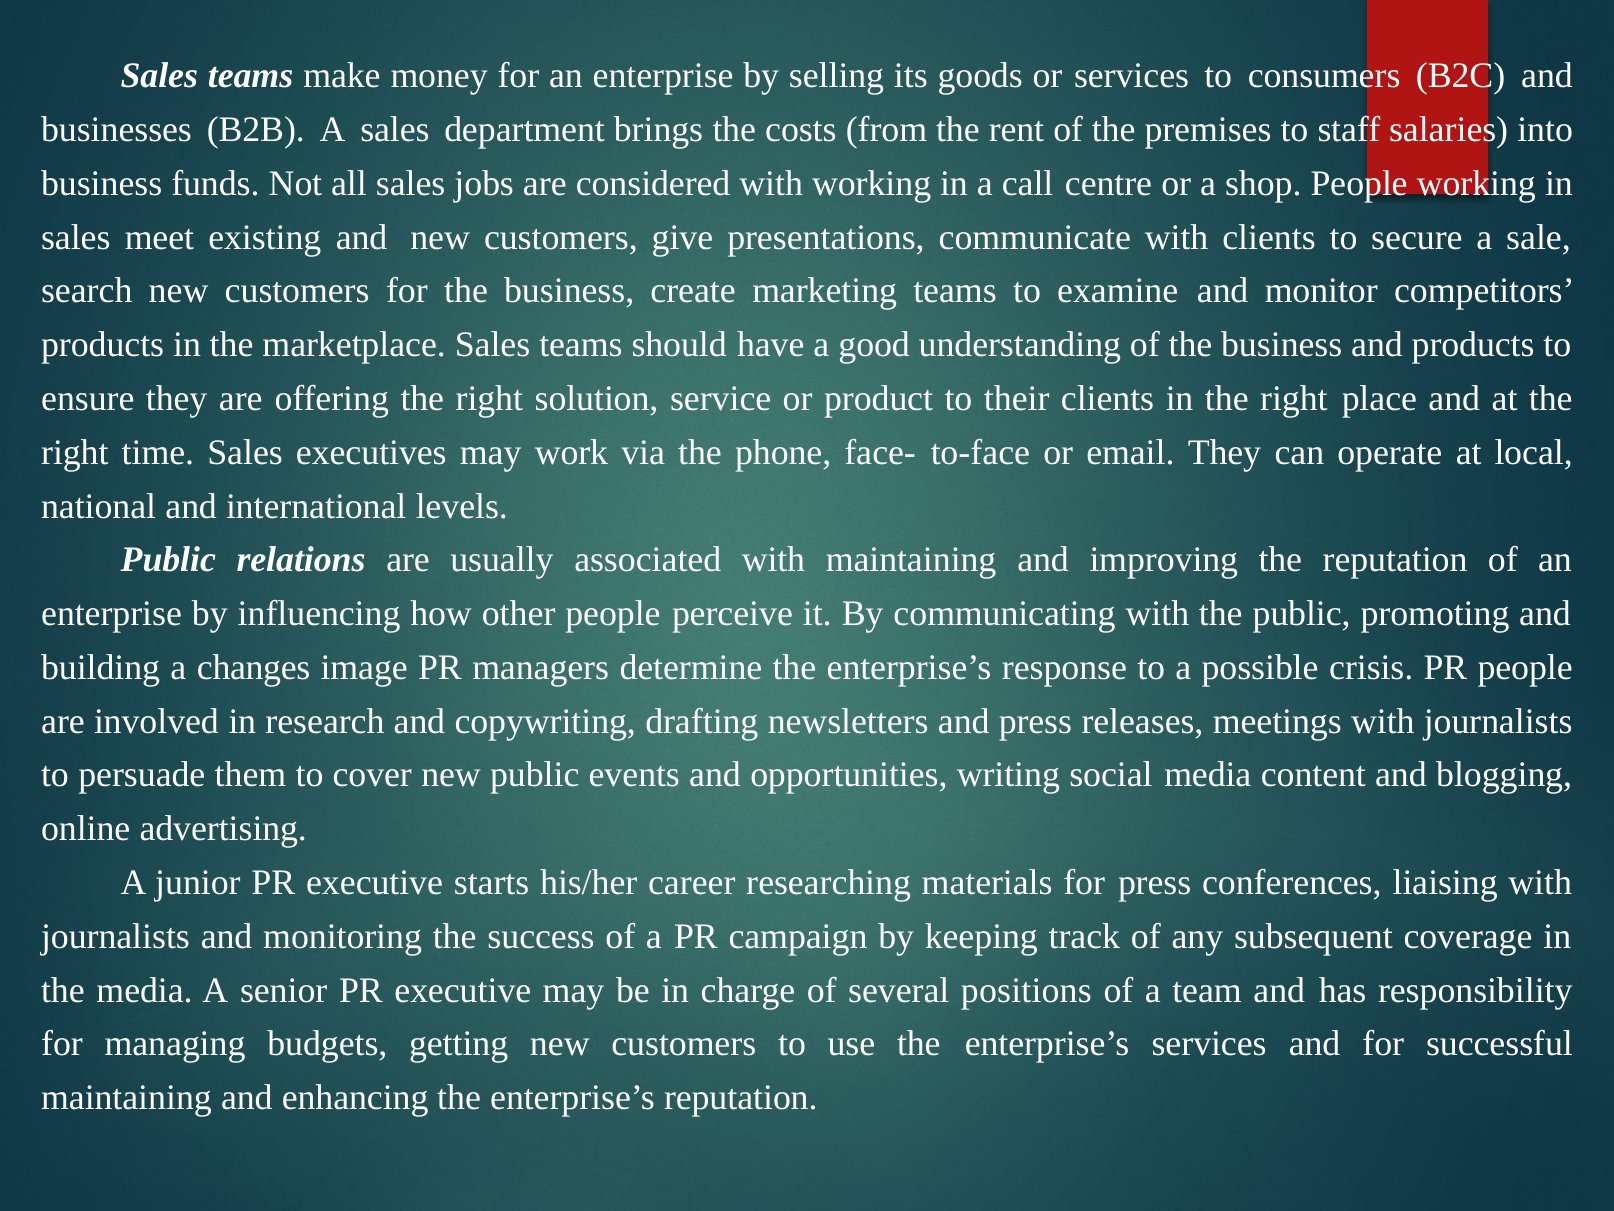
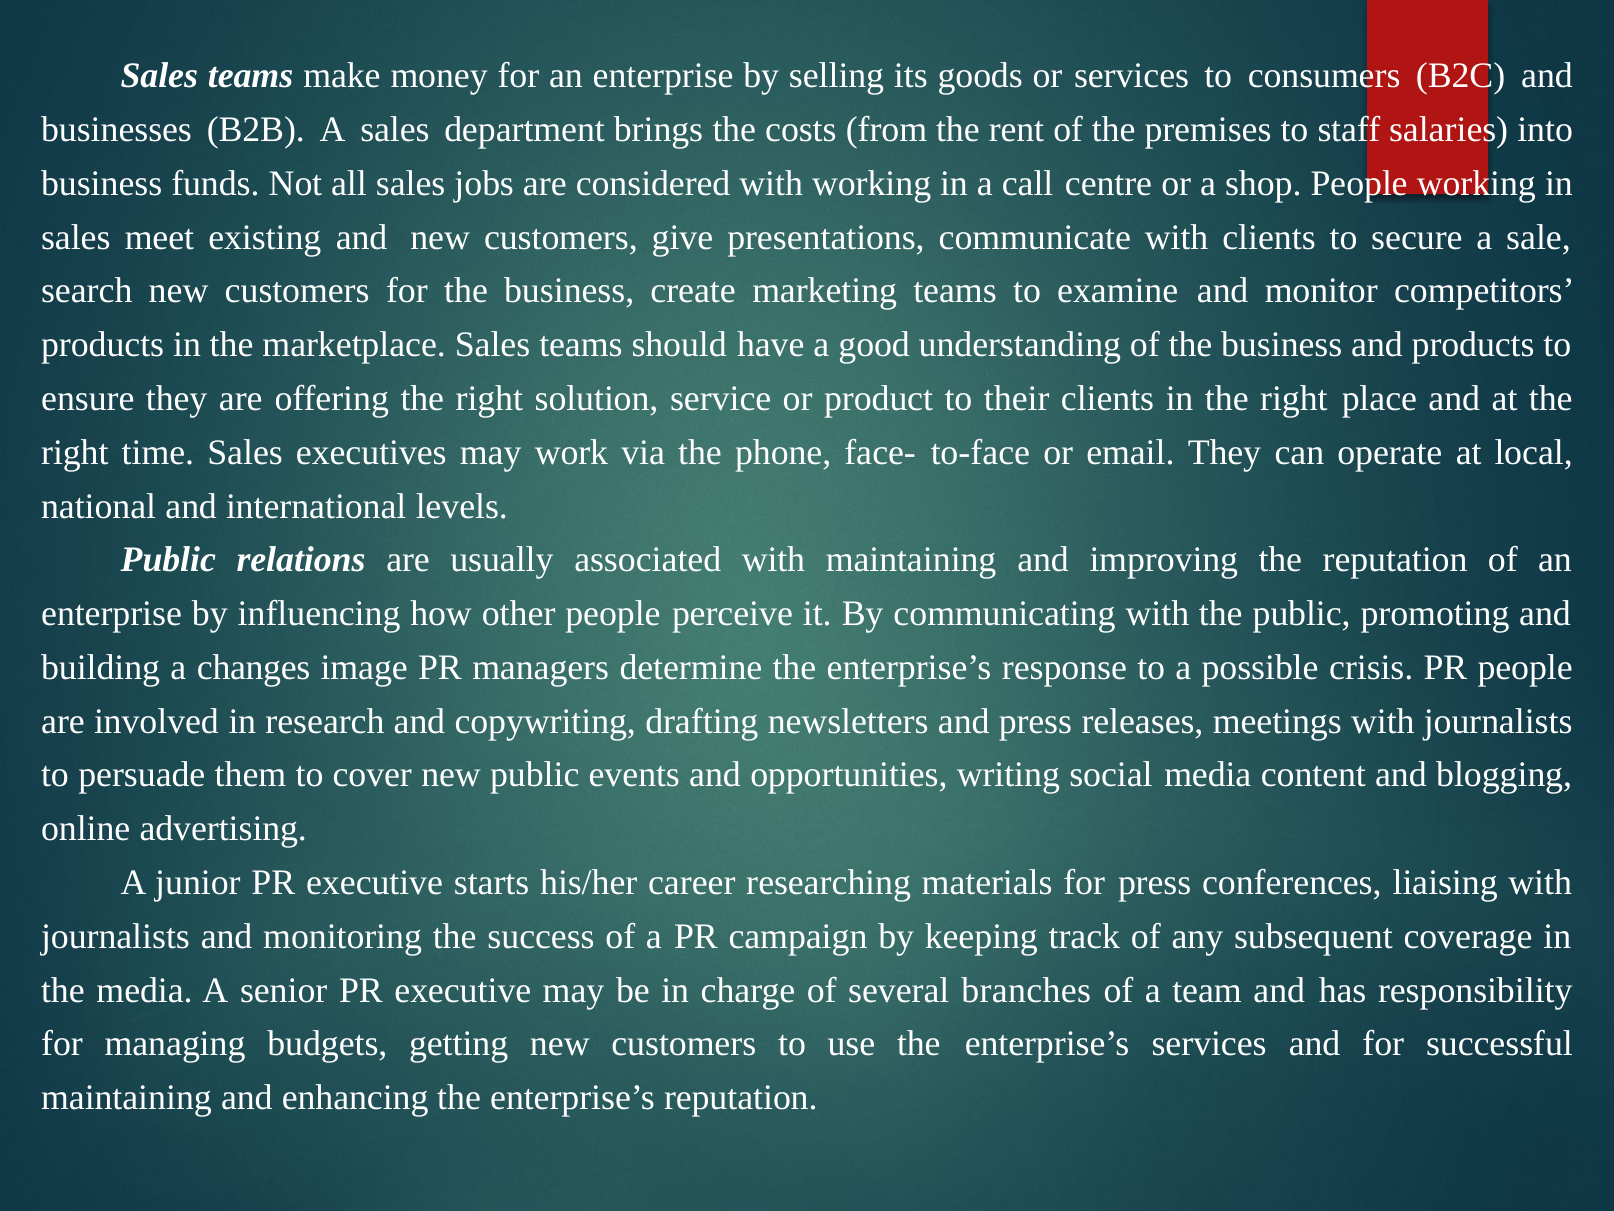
positions: positions -> branches (1026, 990)
